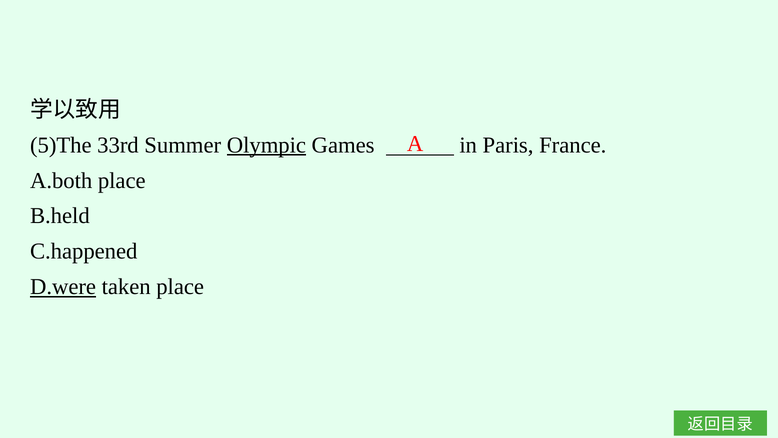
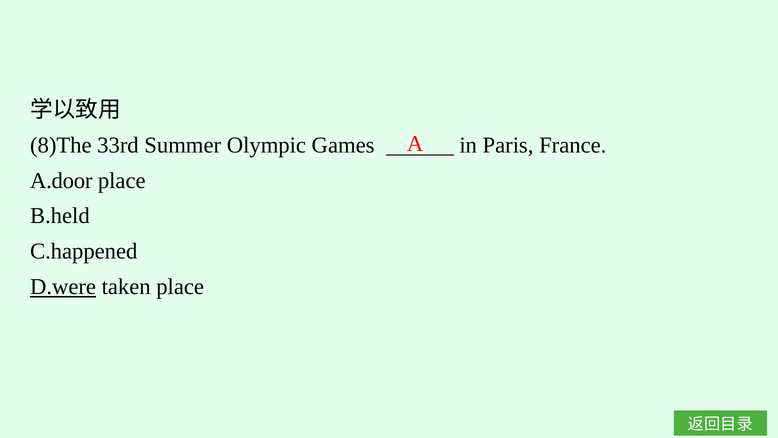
5)The: 5)The -> 8)The (61, 145)
Olympic underline: present -> none (266, 145)
A.both: A.both -> A.door (61, 180)
